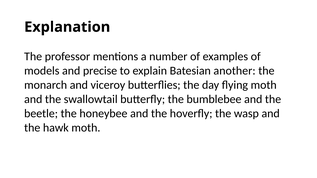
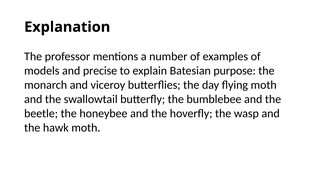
another: another -> purpose (235, 71)
